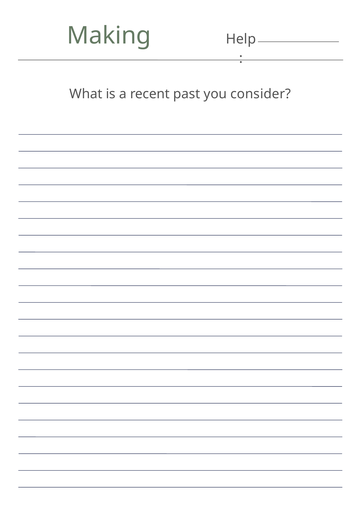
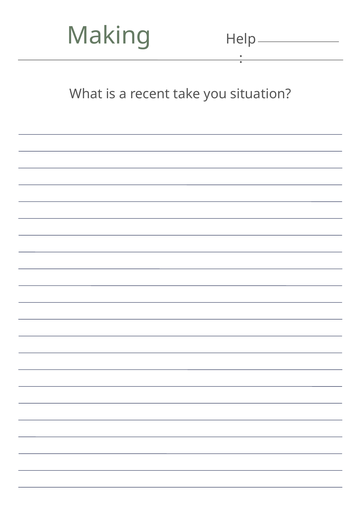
past: past -> take (187, 94)
consider: consider -> situation (261, 94)
